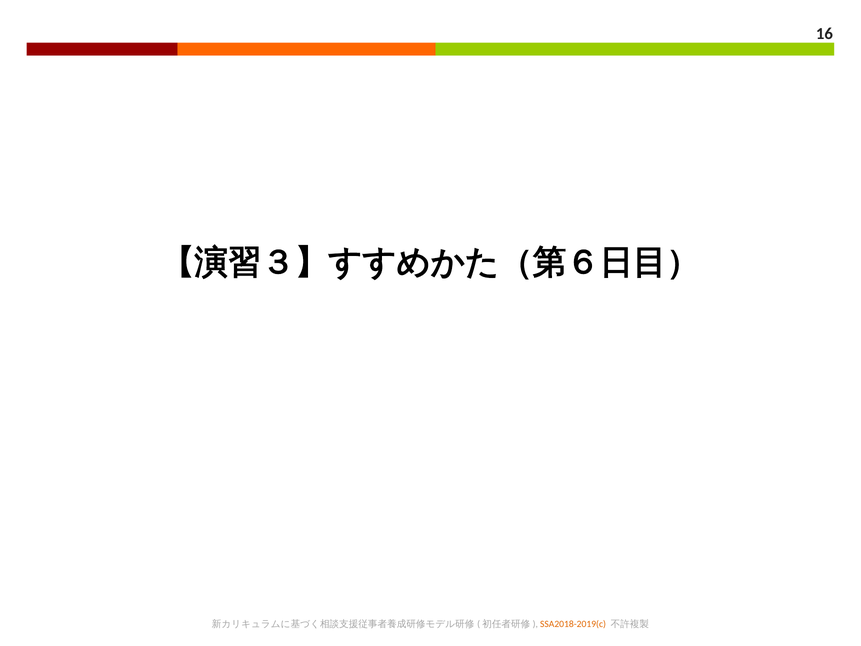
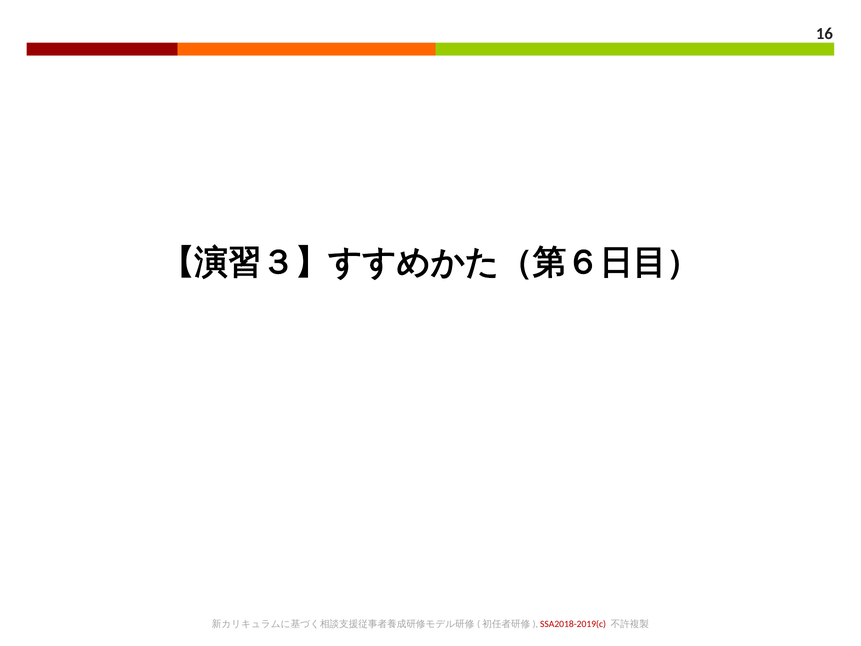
SSA2018-2019(c colour: orange -> red (573, 624)
